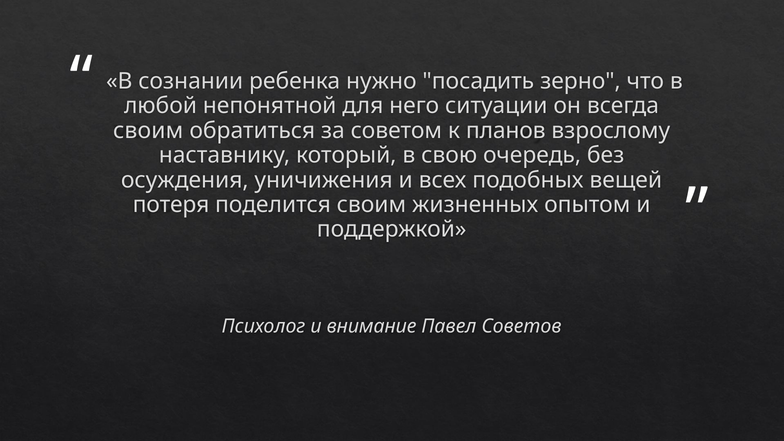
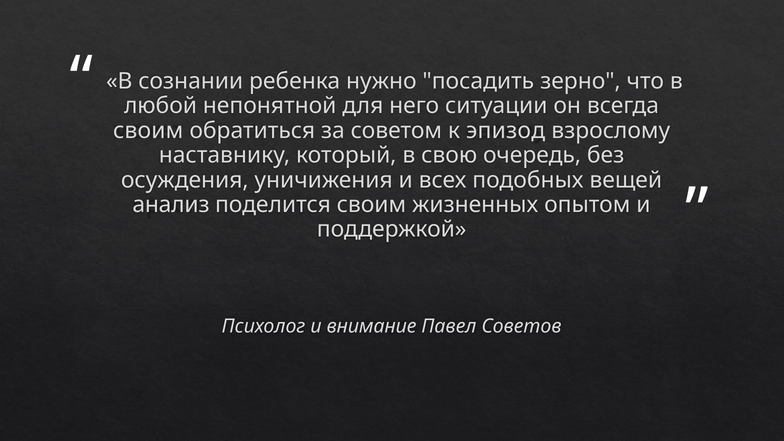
планов: планов -> эпизод (506, 131)
потеря: потеря -> анализ (171, 205)
